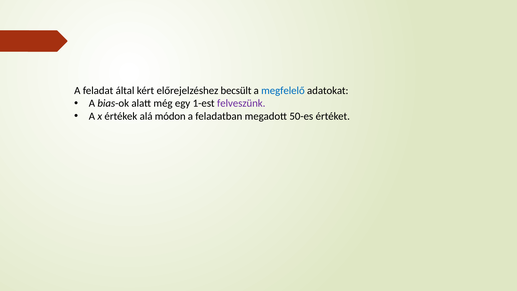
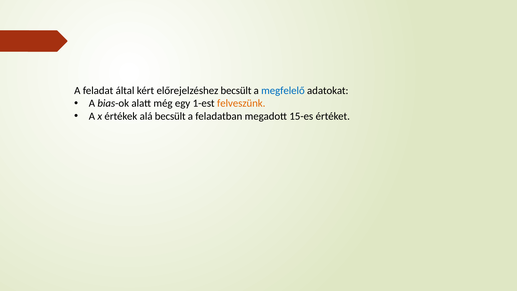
felveszünk colour: purple -> orange (241, 103)
alá módon: módon -> becsült (170, 116)
50-es: 50-es -> 15-es (301, 116)
